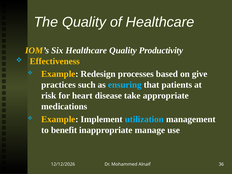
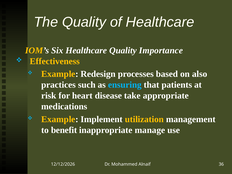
Productivity: Productivity -> Importance (161, 50)
give: give -> also (200, 74)
utilization colour: light blue -> yellow (144, 119)
